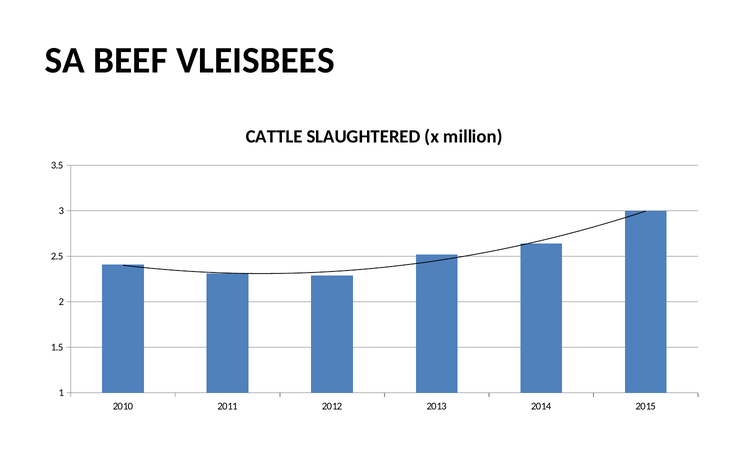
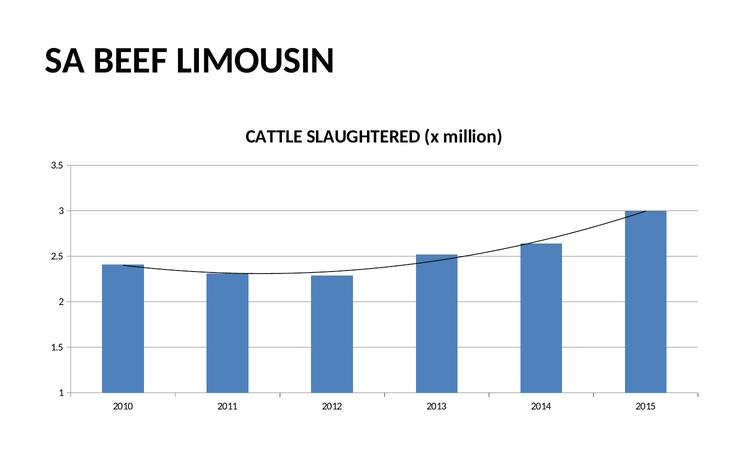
VLEISBEES: VLEISBEES -> LIMOUSIN (256, 60)
